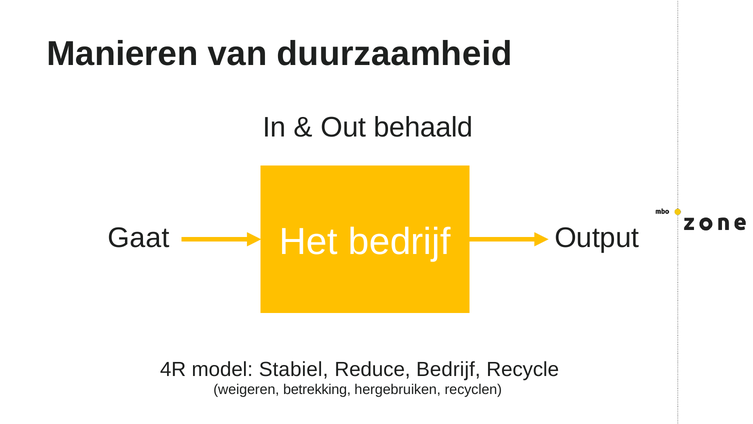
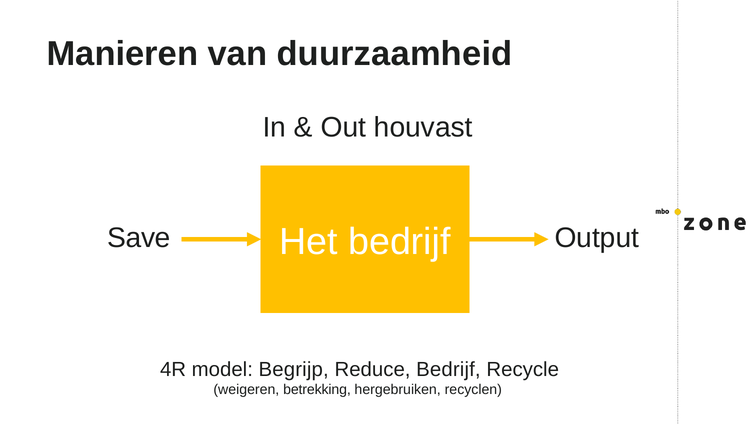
behaald: behaald -> houvast (423, 127)
Gaat: Gaat -> Save (139, 238)
Stabiel: Stabiel -> Begrijp (294, 369)
